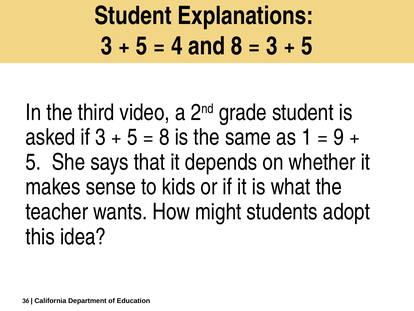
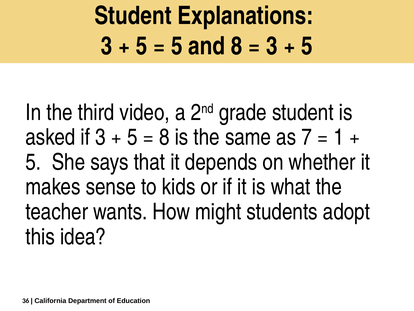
4: 4 -> 5 (177, 46)
1: 1 -> 7 (307, 137)
9: 9 -> 1 (339, 137)
